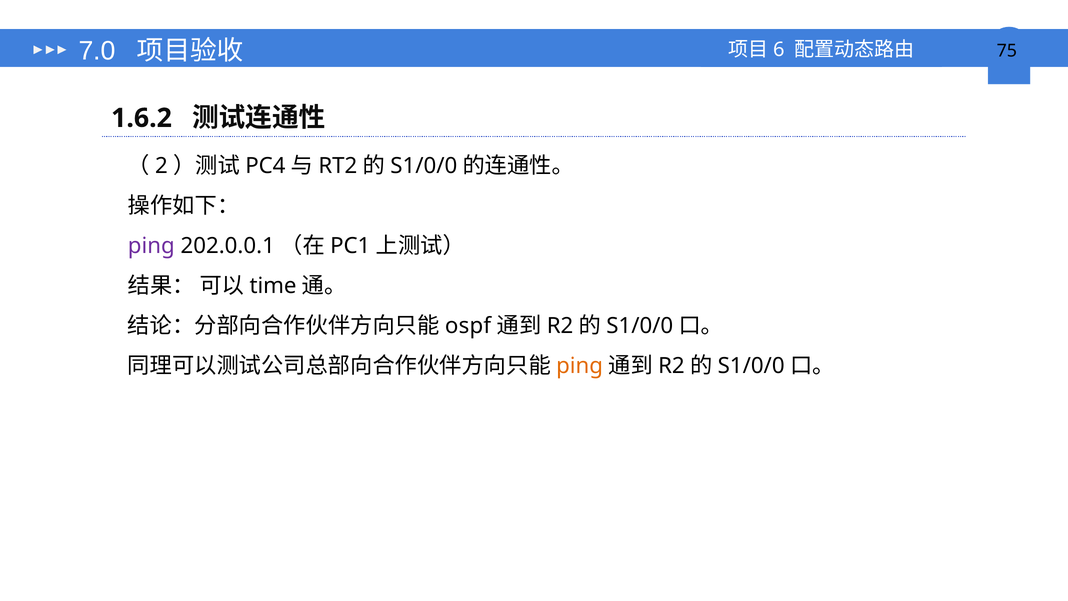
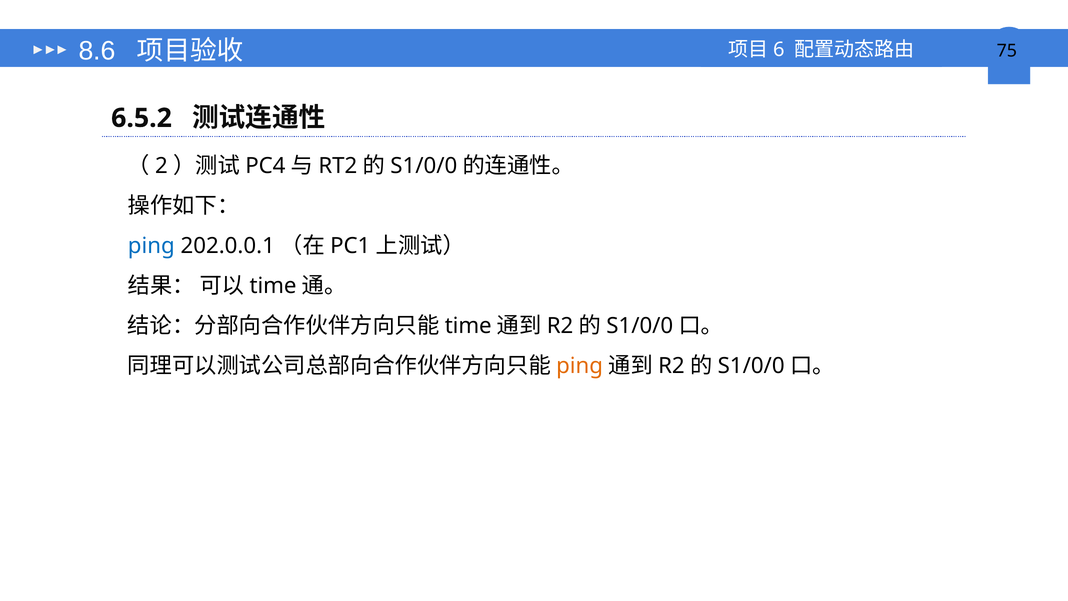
7.0: 7.0 -> 8.6 (97, 51)
1.6.2: 1.6.2 -> 6.5.2 (142, 118)
ping colour: purple -> blue (151, 246)
ospf: ospf -> time (468, 326)
